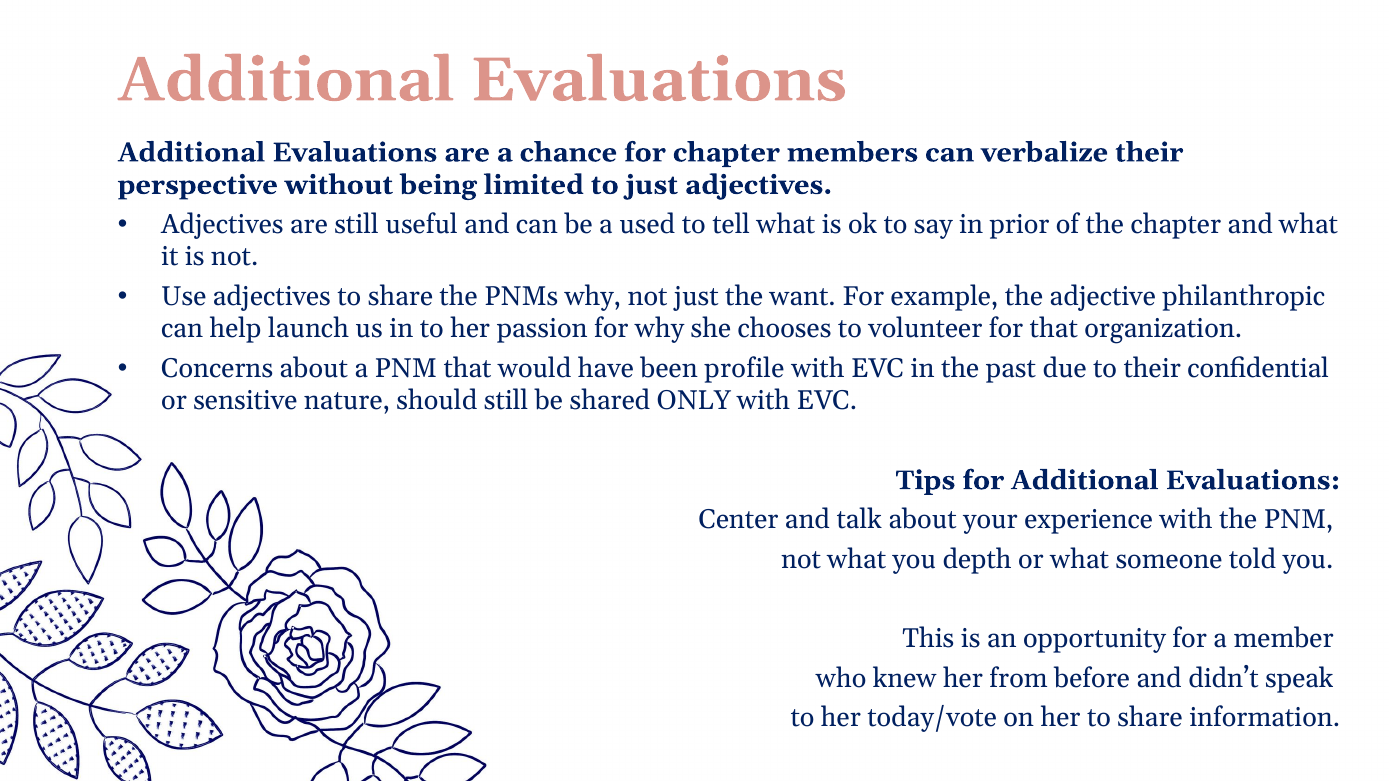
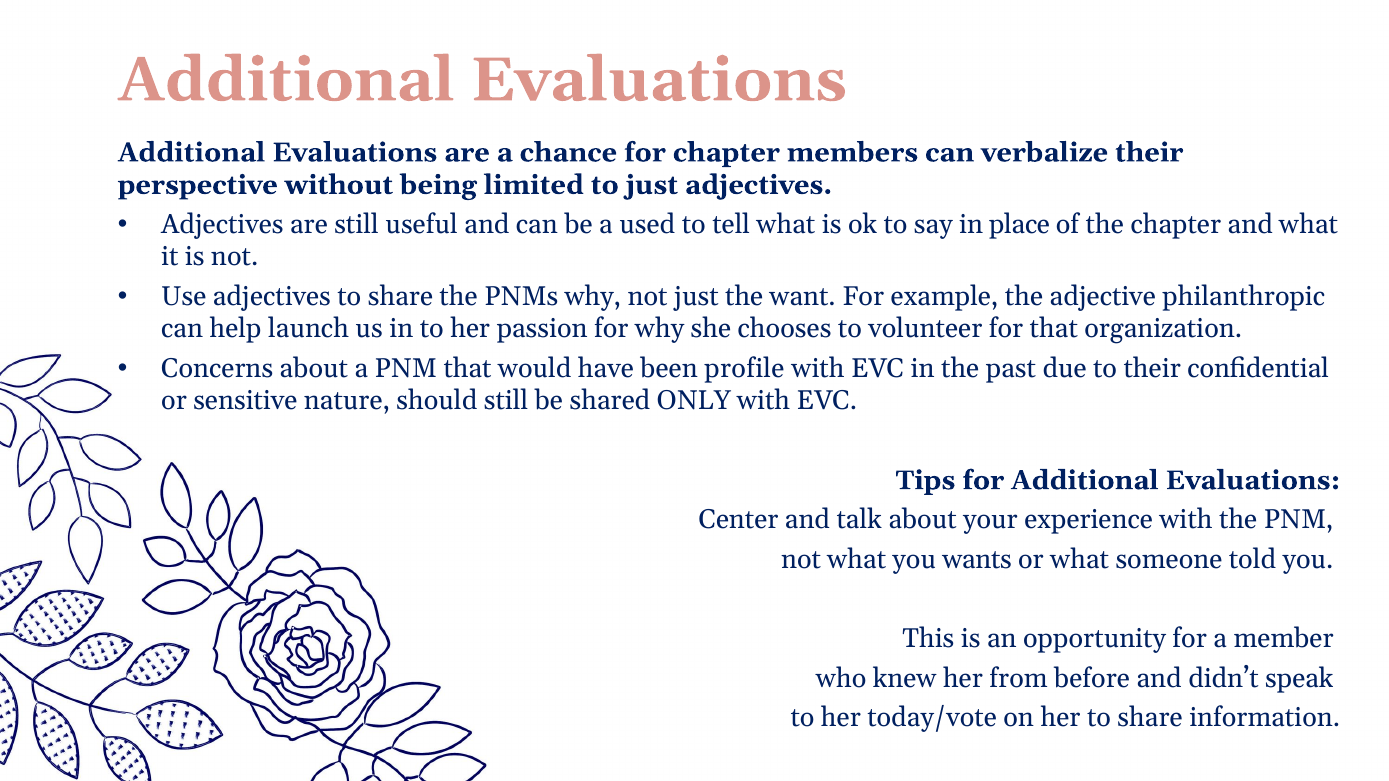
prior: prior -> place (1020, 225)
depth: depth -> wants (977, 560)
